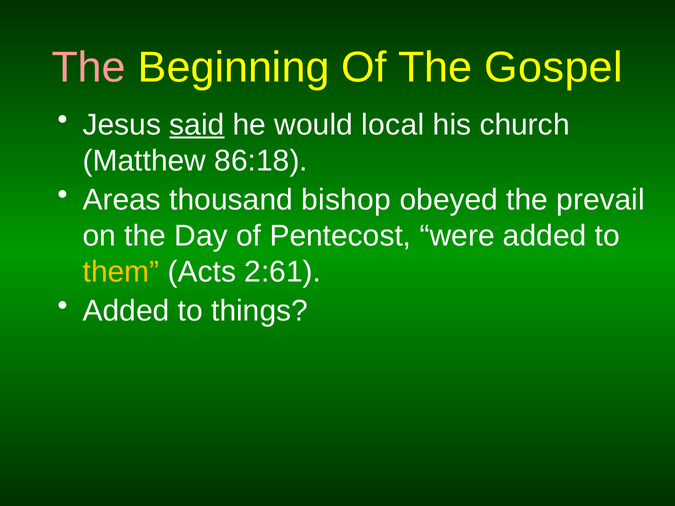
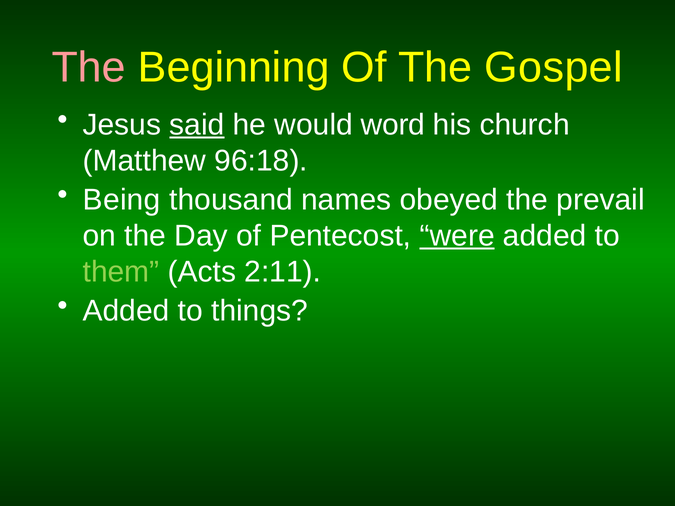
local: local -> word (393, 125)
86:18: 86:18 -> 96:18 (261, 161)
Areas: Areas -> Being (122, 200)
bishop: bishop -> names (346, 200)
were underline: none -> present (457, 236)
them colour: yellow -> light green (121, 272)
2:61: 2:61 -> 2:11 (283, 272)
